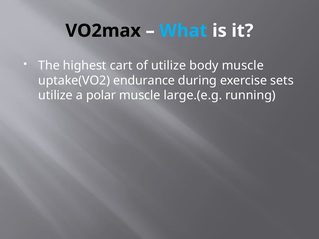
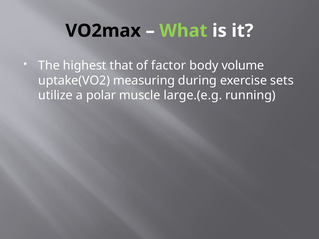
What colour: light blue -> light green (183, 31)
cart: cart -> that (121, 66)
of utilize: utilize -> factor (169, 66)
body muscle: muscle -> volume (243, 66)
endurance: endurance -> measuring (144, 81)
